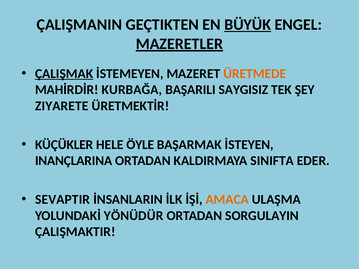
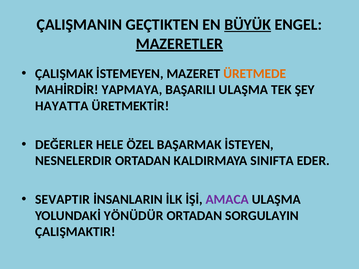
ÇALIŞMAK underline: present -> none (64, 74)
KURBAĞA: KURBAĞA -> YAPMAYA (132, 90)
BAŞARILI SAYGISIZ: SAYGISIZ -> ULAŞMA (243, 90)
ZIYARETE: ZIYARETE -> HAYATTA (62, 106)
KÜÇÜKLER: KÜÇÜKLER -> DEĞERLER (64, 145)
ÖYLE: ÖYLE -> ÖZEL (140, 145)
INANÇLARINA: INANÇLARINA -> NESNELERDIR (74, 161)
AMACA colour: orange -> purple (227, 200)
